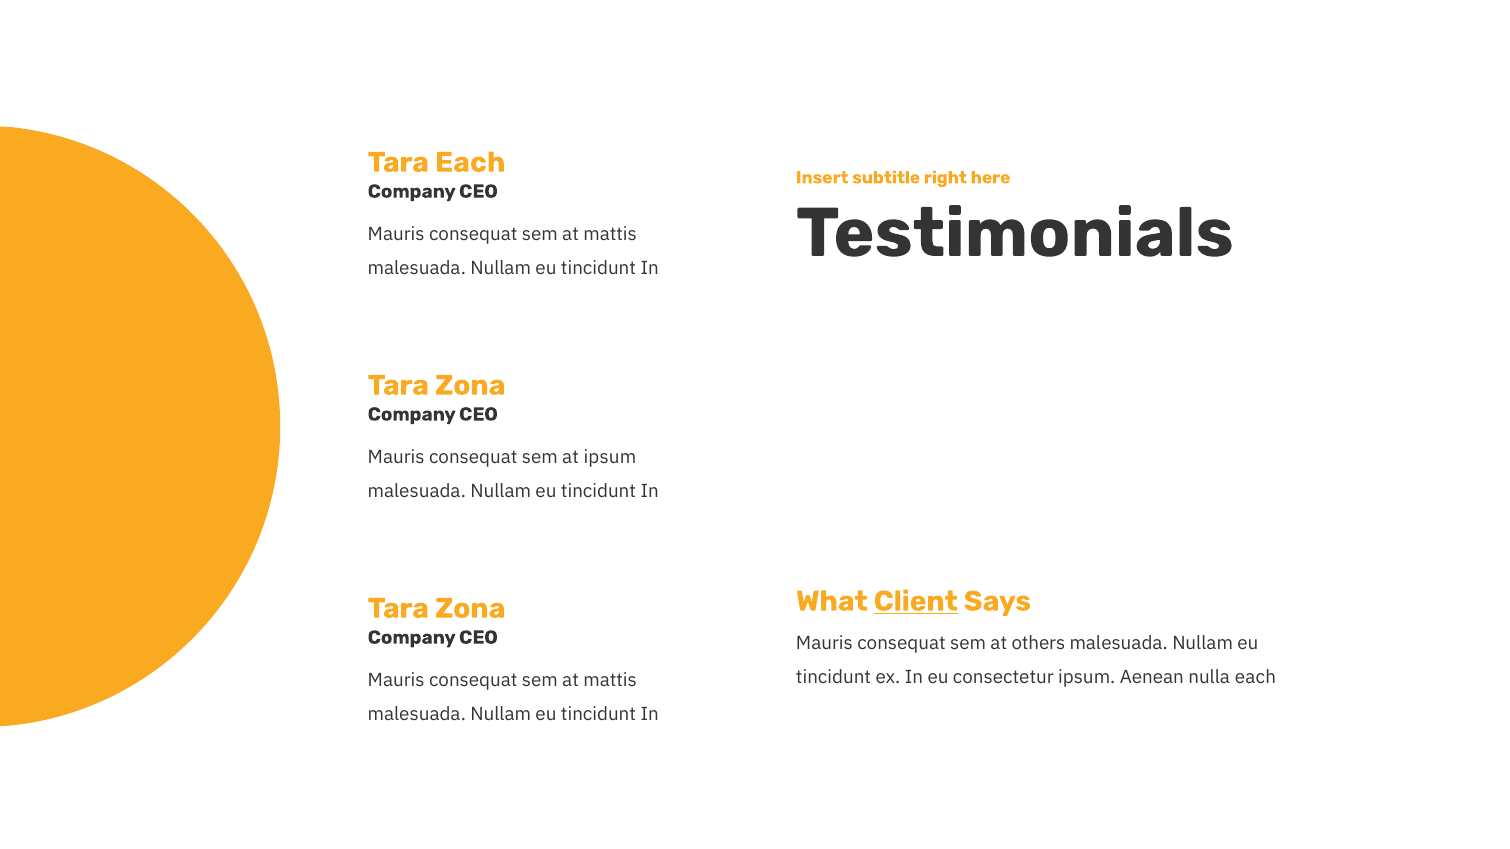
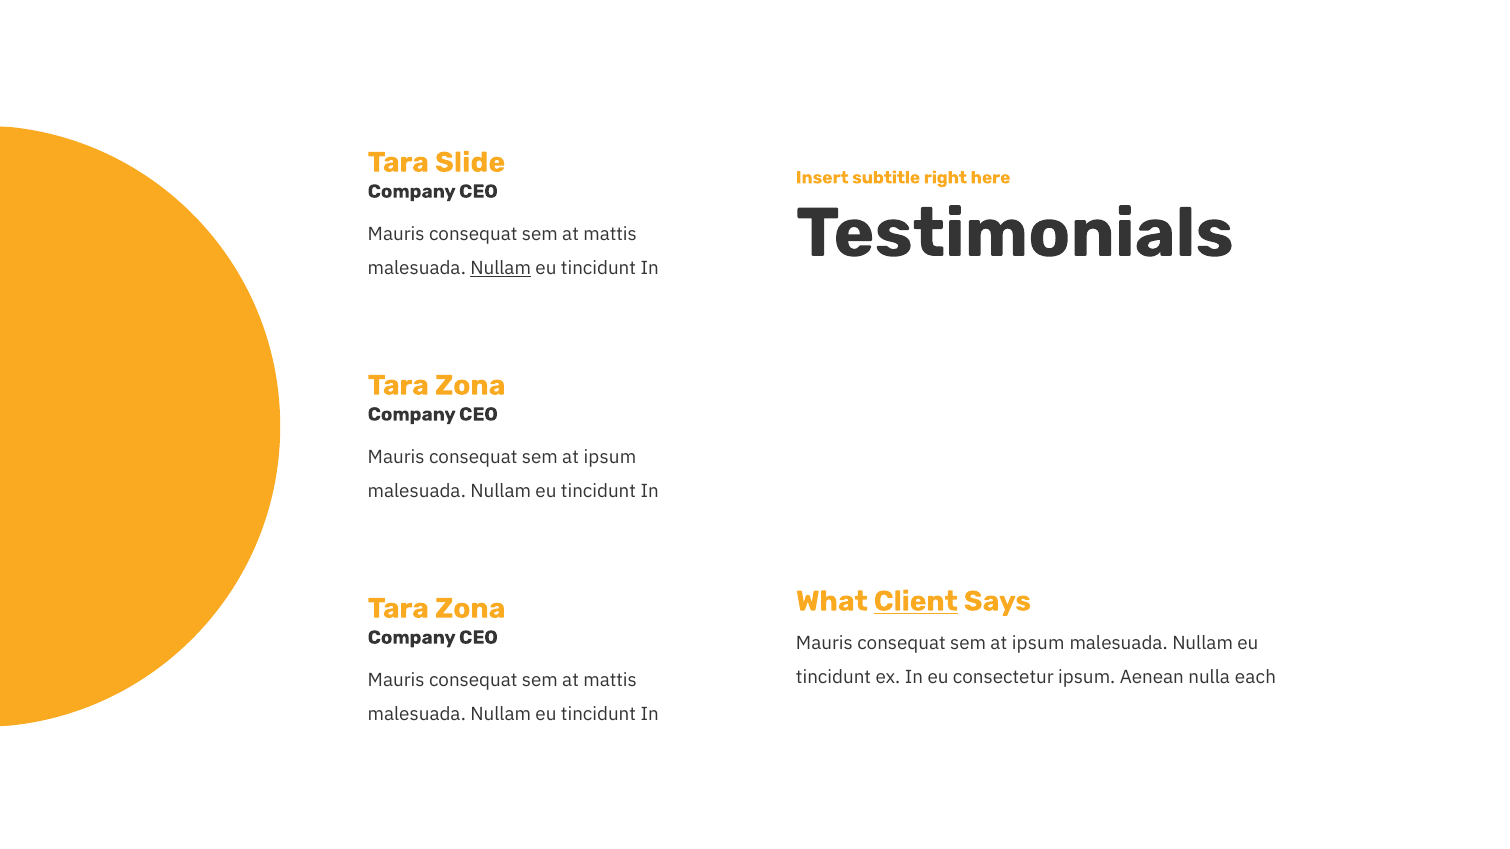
Tara Each: Each -> Slide (470, 162)
Nullam underline: none -> present (501, 268)
others: others -> ipsum (1038, 643)
